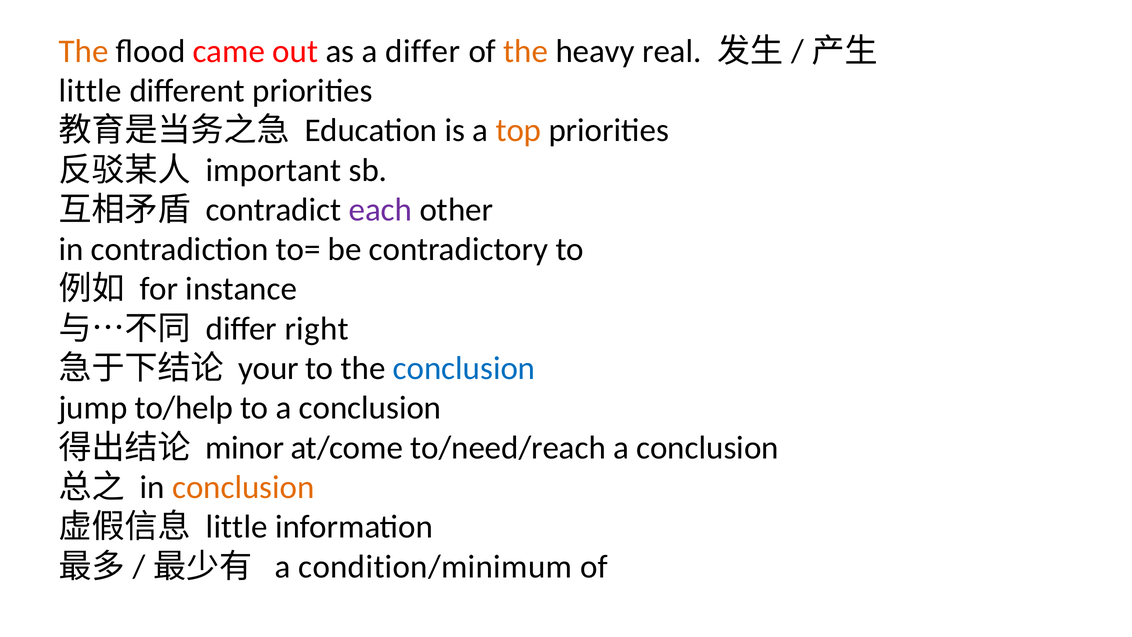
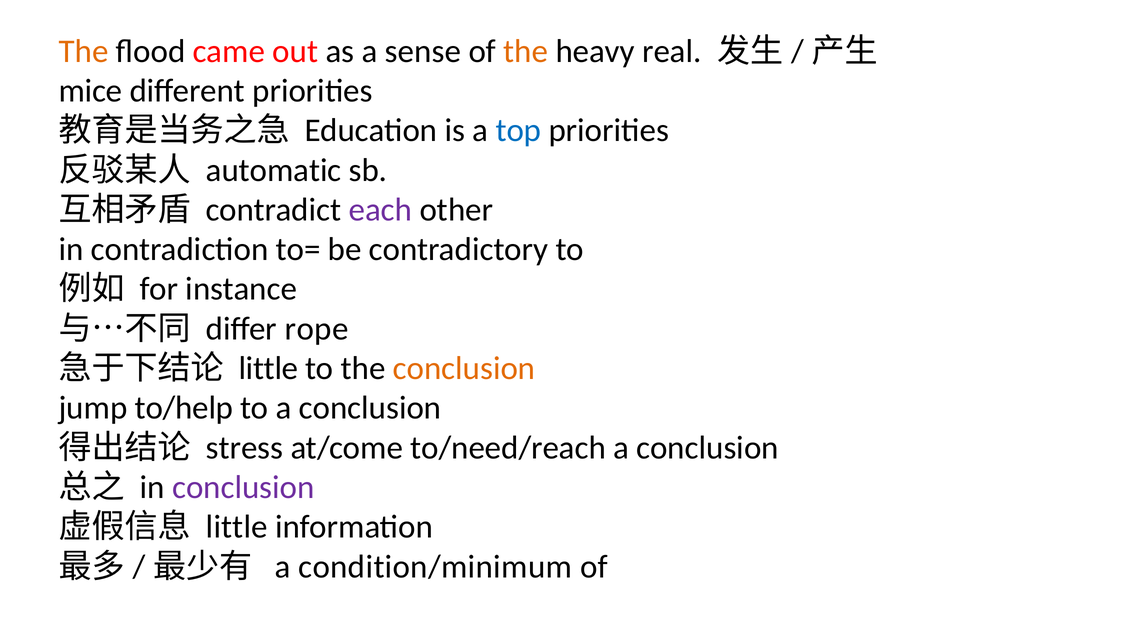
a differ: differ -> sense (423, 51)
little: little -> mice (91, 91)
top colour: orange -> blue (518, 130)
important: important -> automatic (274, 170)
right: right -> rope (317, 329)
your: your -> little (268, 368)
conclusion colour: blue -> orange (464, 368)
minor: minor -> stress (245, 448)
conclusion colour: orange -> purple (243, 487)
